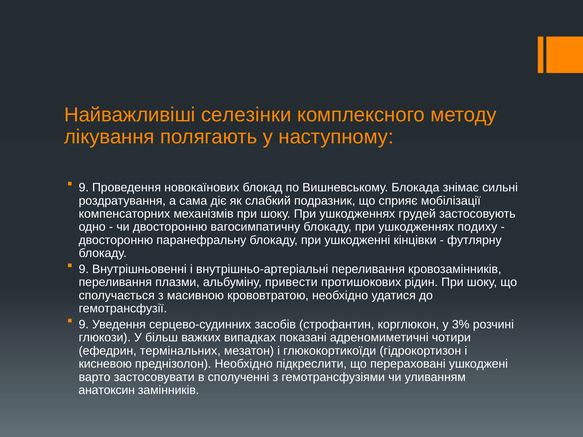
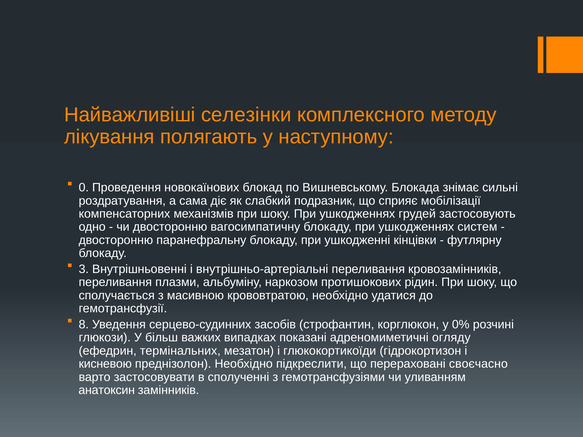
9: 9 -> 0 (84, 188)
подиху: подиху -> систем (477, 227)
9: 9 -> 3 (84, 269)
привести: привести -> наркозом (291, 282)
9: 9 -> 8 (84, 325)
3%: 3% -> 0% (461, 325)
чотири: чотири -> огляду (451, 338)
ушкоджені: ушкоджені -> своєчасно (478, 364)
